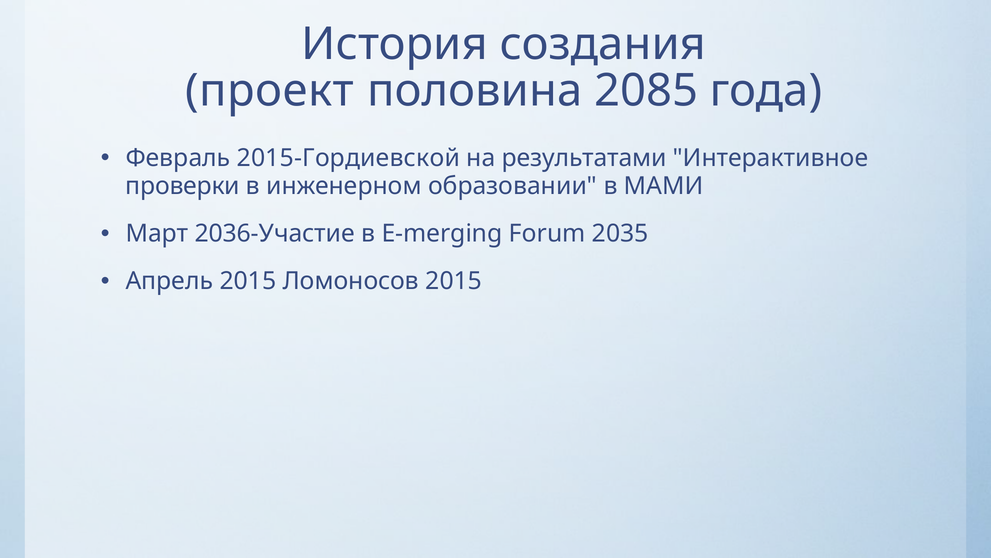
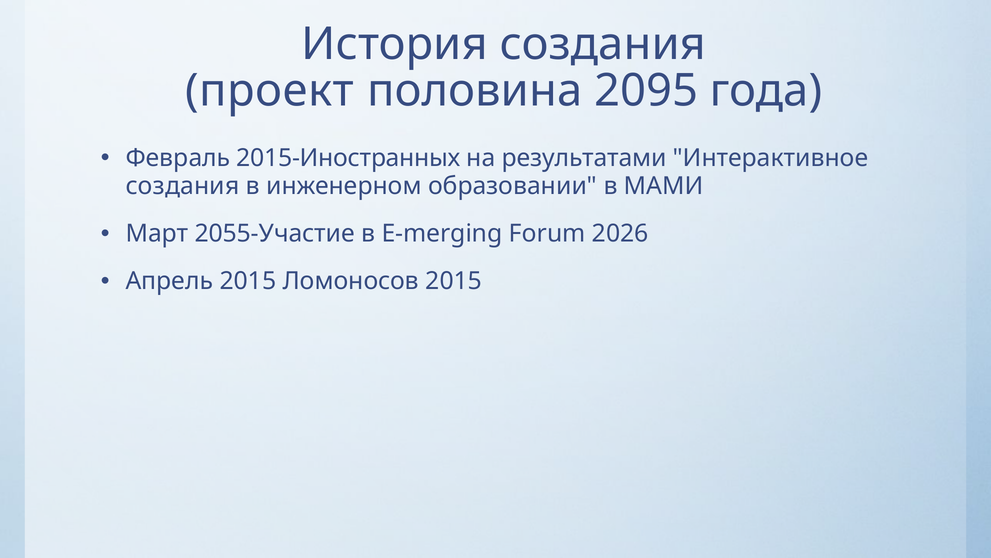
2085: 2085 -> 2095 (646, 91)
2015-Гордиевской: 2015-Гордиевской -> 2015-Иностранных (349, 158)
проверки: проверки -> создания (182, 186)
2036-Участие: 2036-Участие -> 2055-Участие (275, 233)
2035: 2035 -> 2026 (620, 233)
